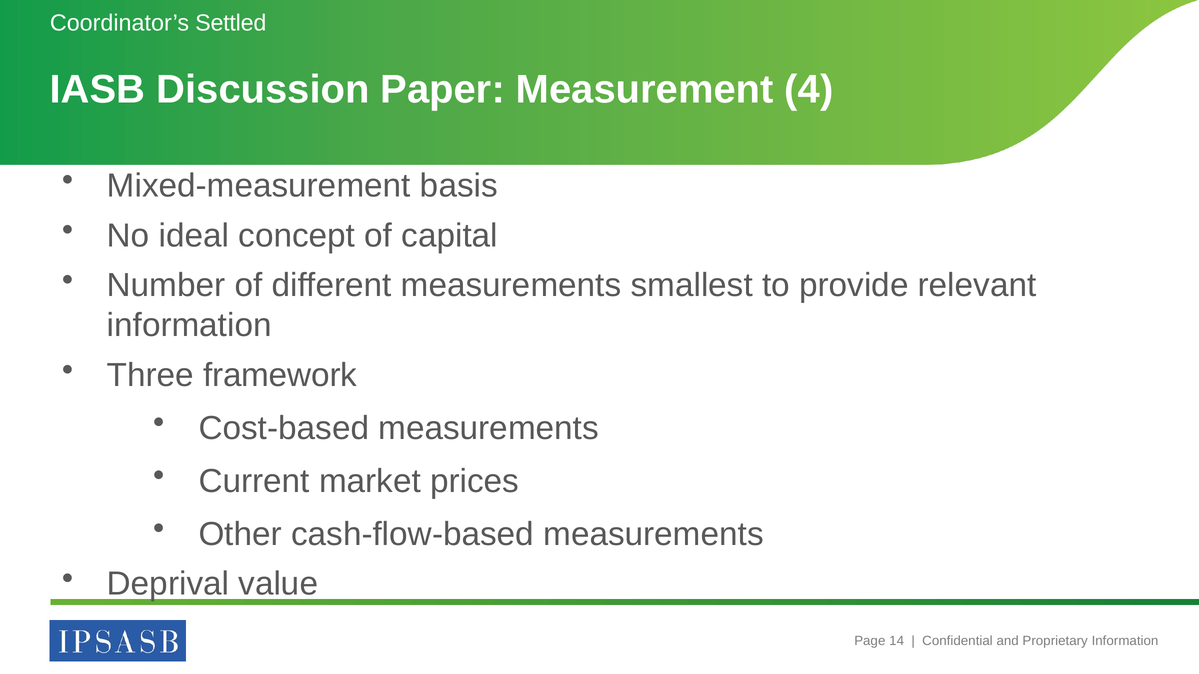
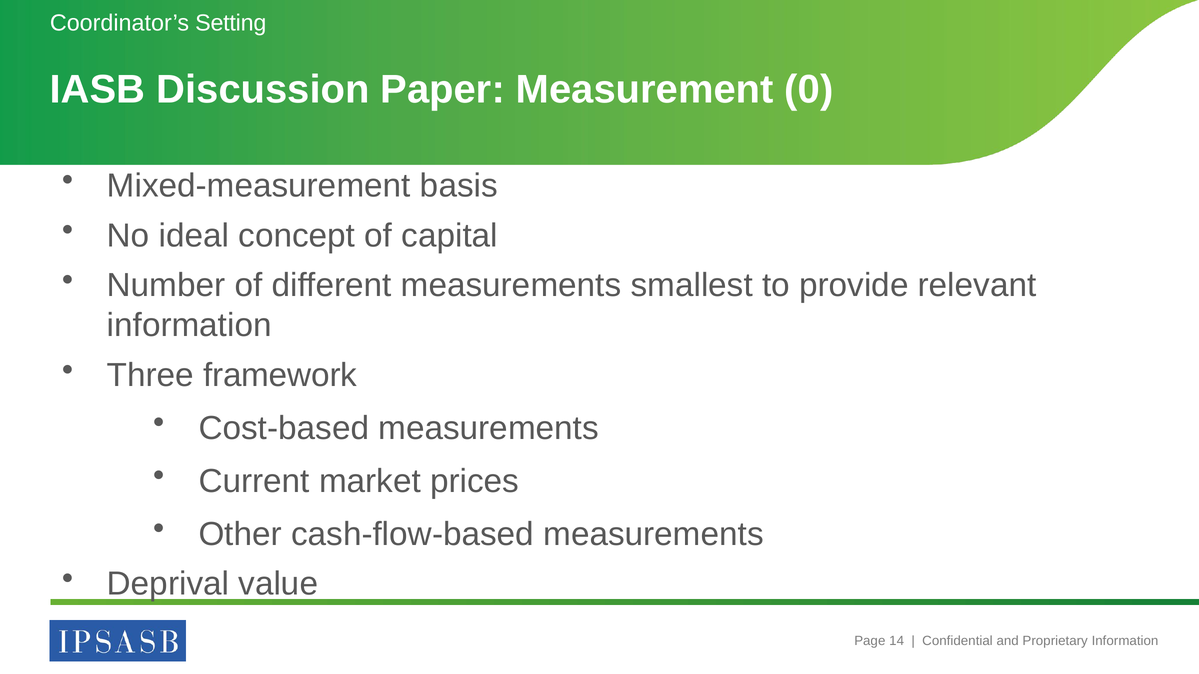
Settled: Settled -> Setting (231, 23)
4: 4 -> 0 (809, 90)
